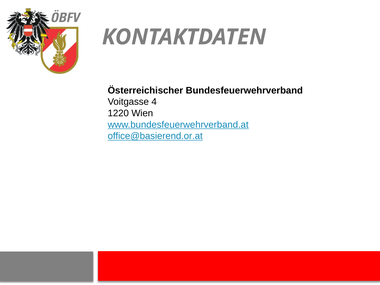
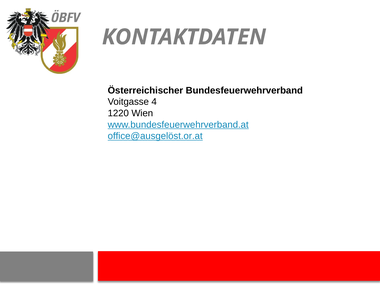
office@basierend.or.at: office@basierend.or.at -> office@ausgelöst.or.at (155, 136)
